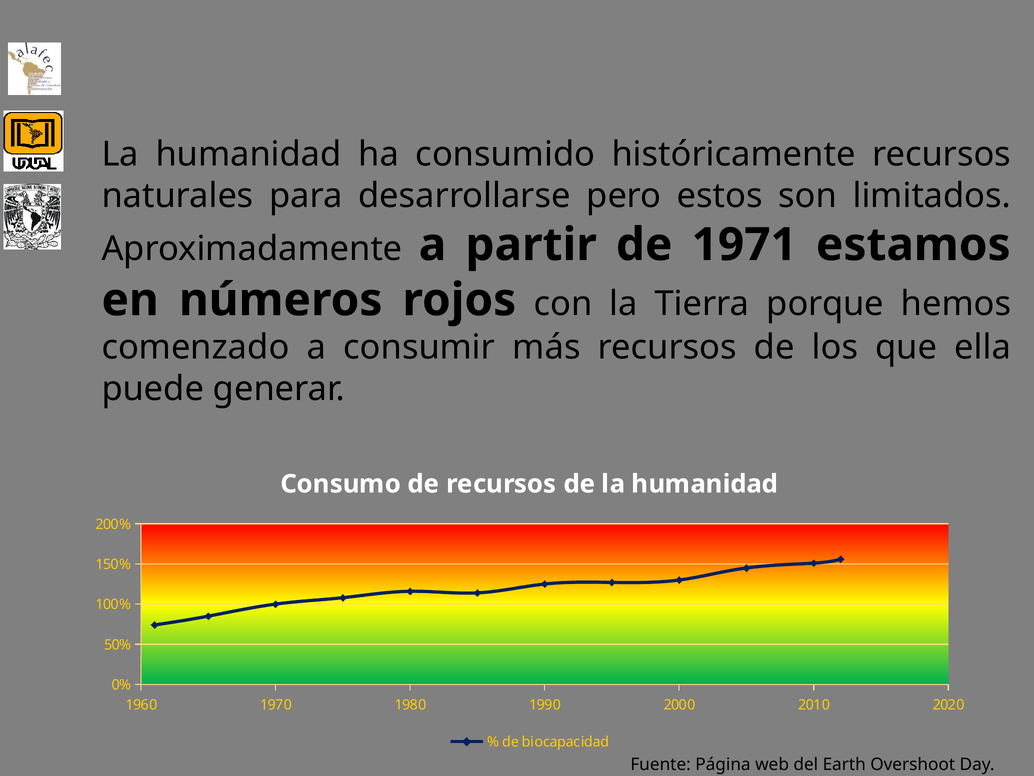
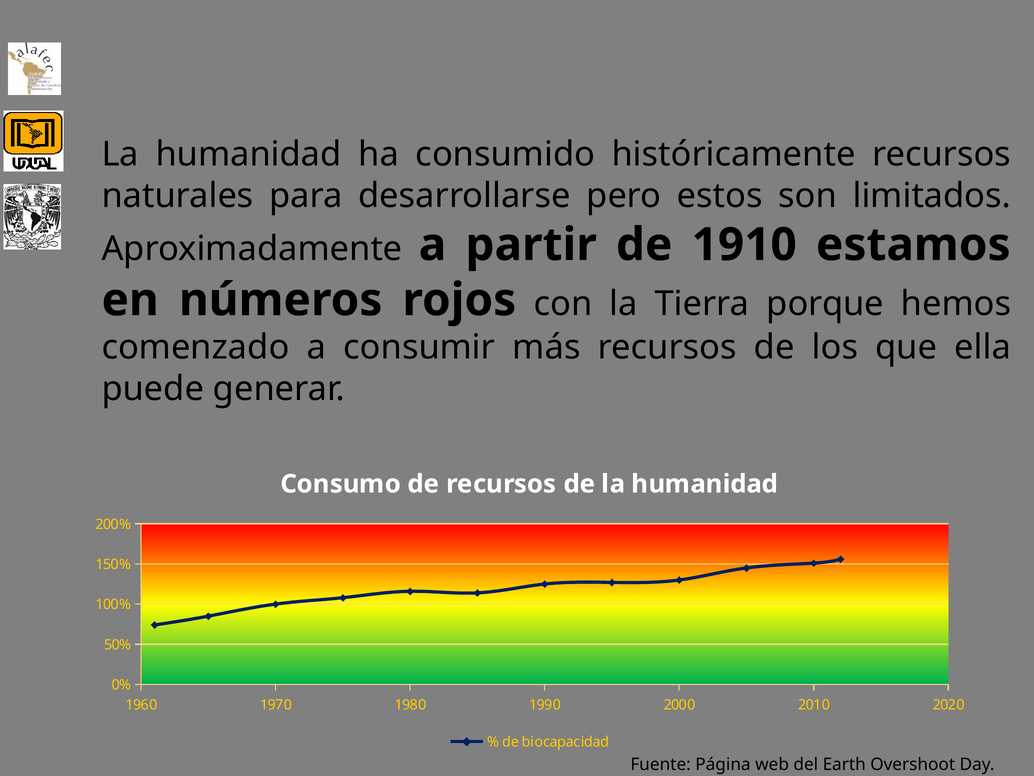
1971: 1971 -> 1910 (744, 245)
